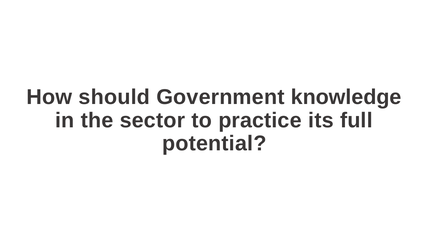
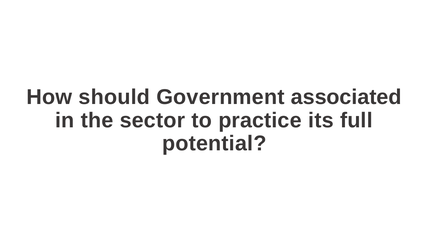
knowledge: knowledge -> associated (346, 97)
